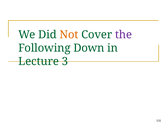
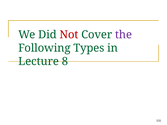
Not colour: orange -> red (69, 35)
Down: Down -> Types (89, 48)
3: 3 -> 8 (65, 61)
